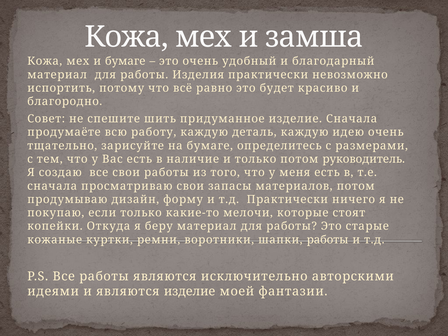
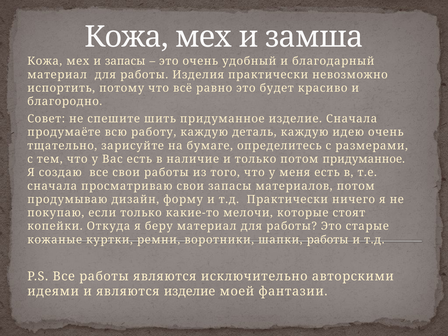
и бумаге: бумаге -> запасы (125, 61)
потом руководитель: руководитель -> придуманное (364, 159)
